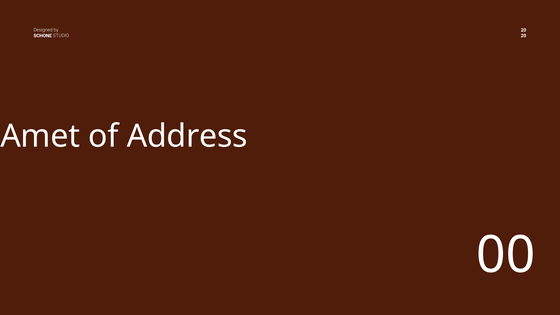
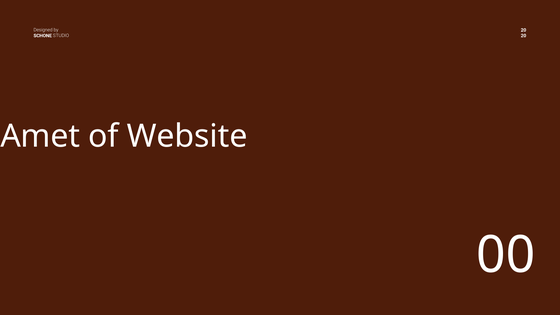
Address: Address -> Website (187, 136)
